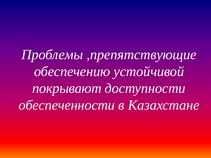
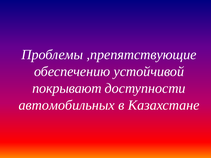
обеспеченности: обеспеченности -> автомобильных (67, 105)
